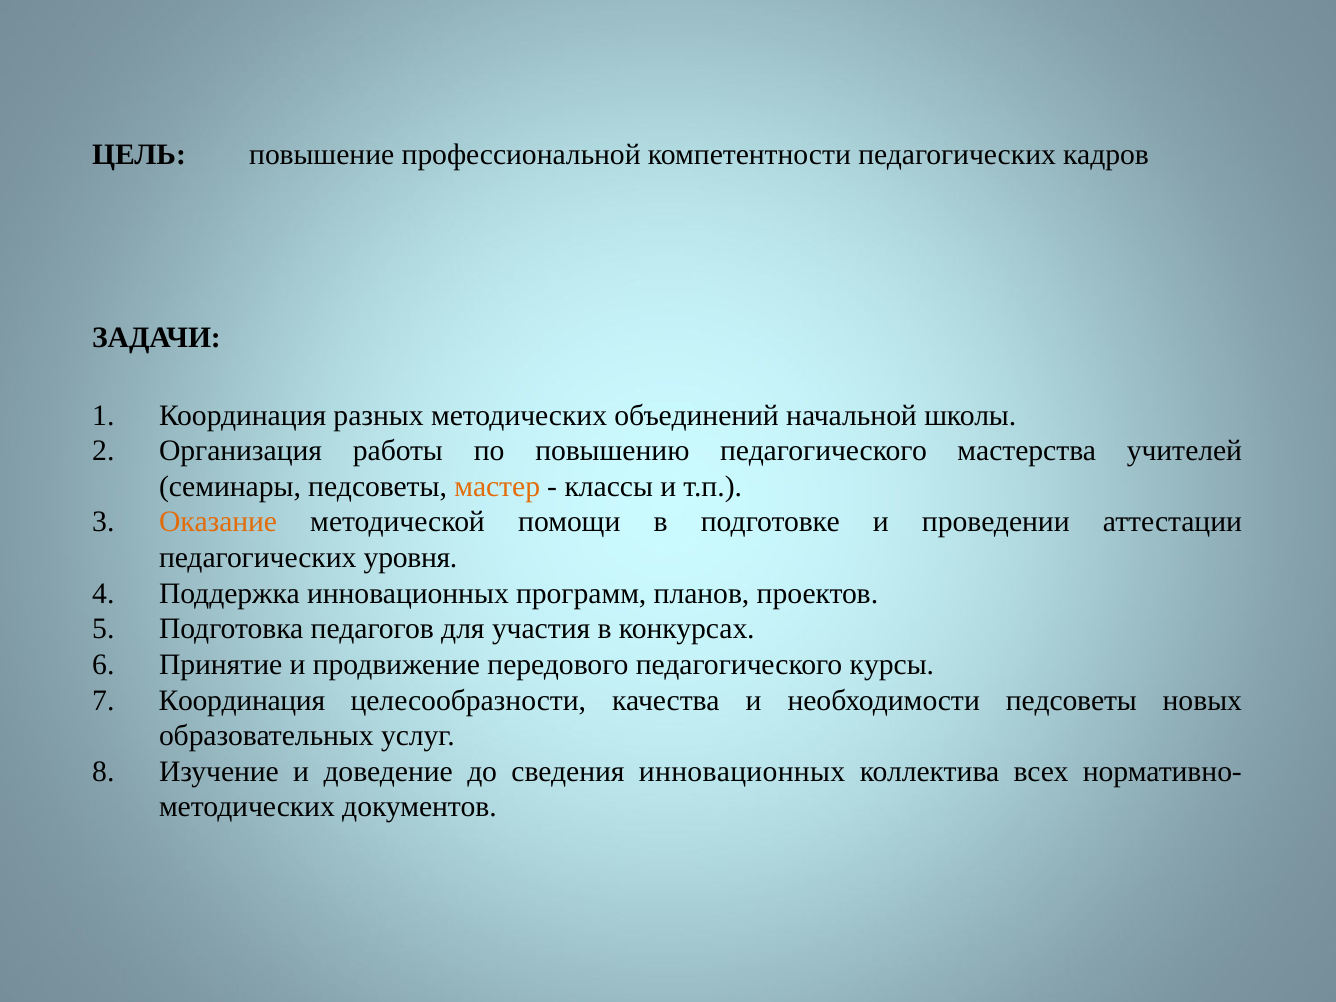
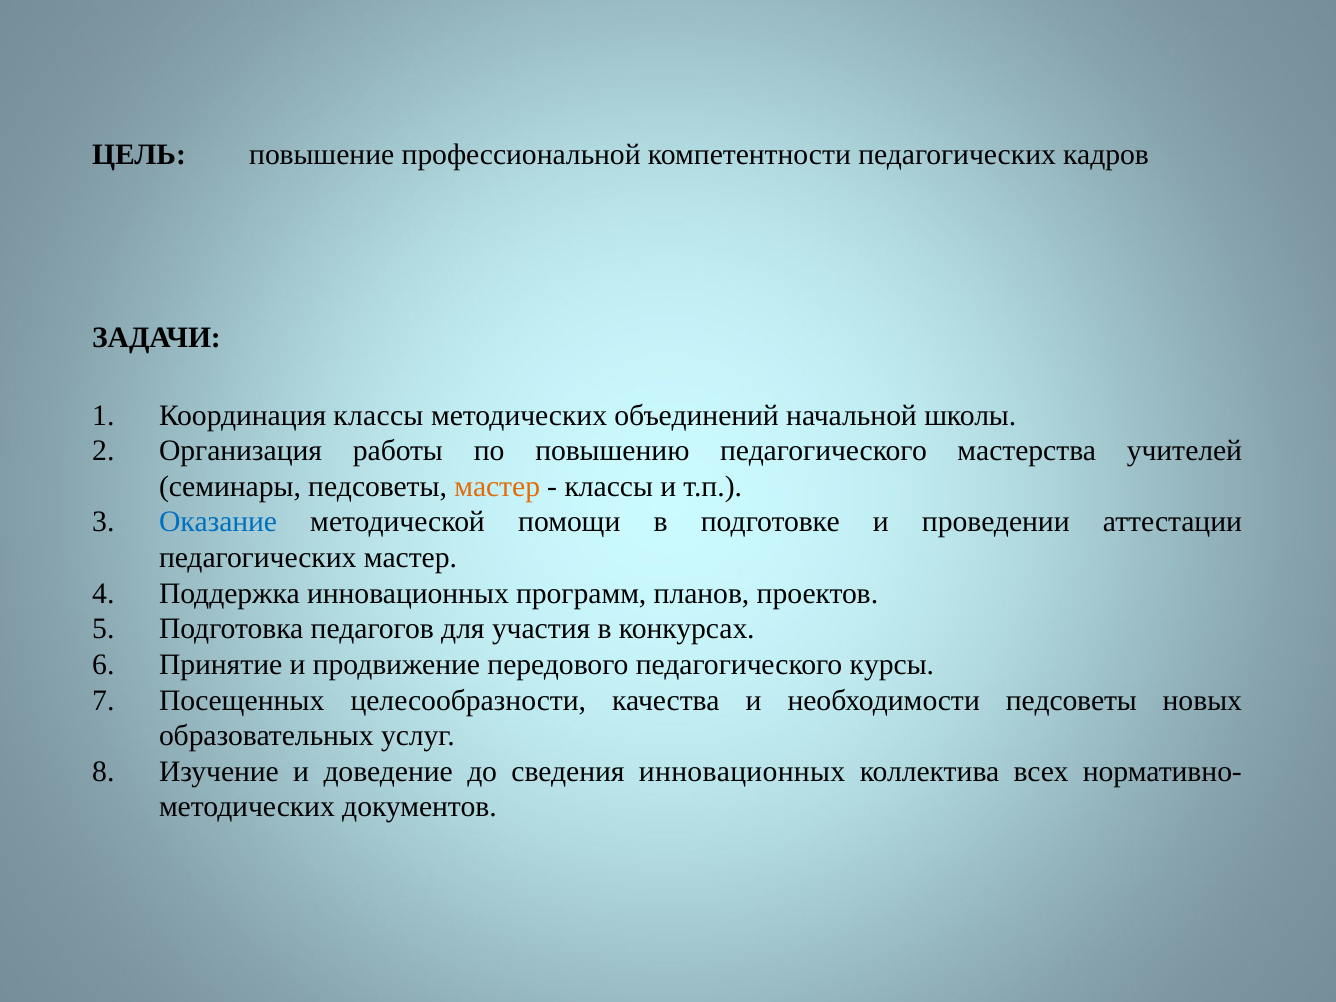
Координация разных: разных -> классы (378, 415)
Оказание colour: orange -> blue (218, 522)
педагогических уровня: уровня -> мастер (410, 558)
Координация: Координация -> Посещенных (242, 700)
